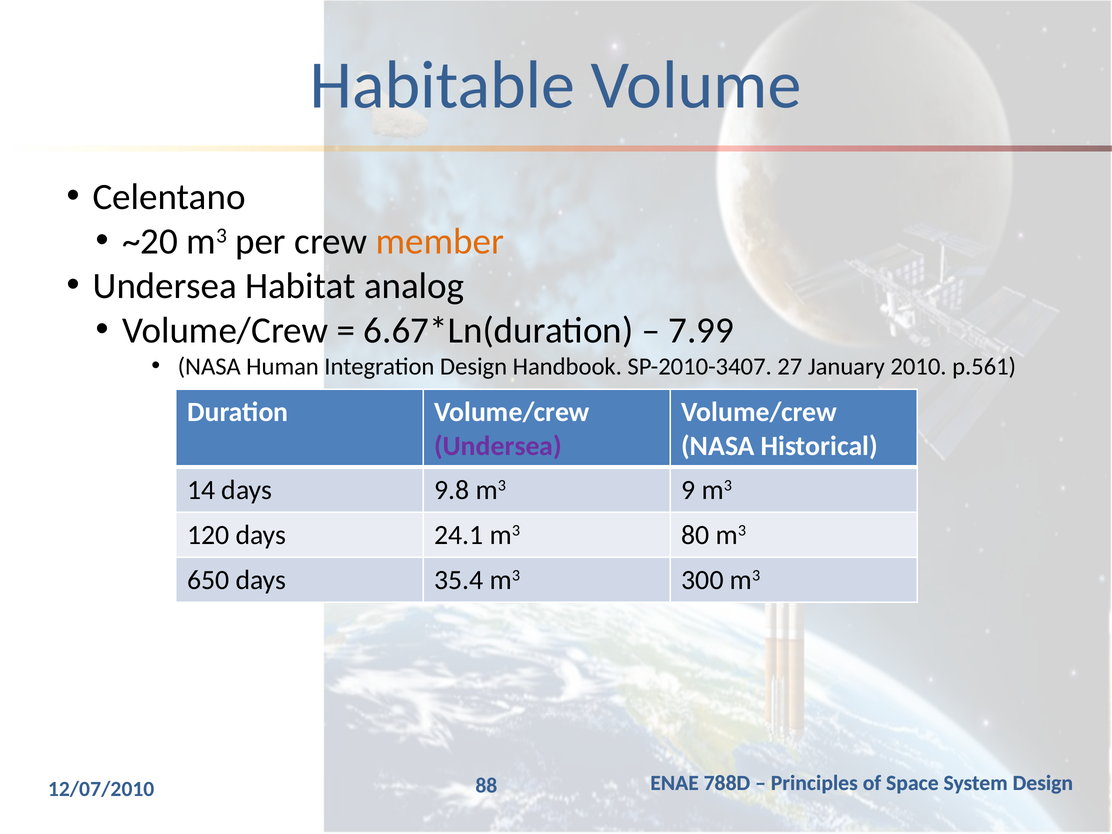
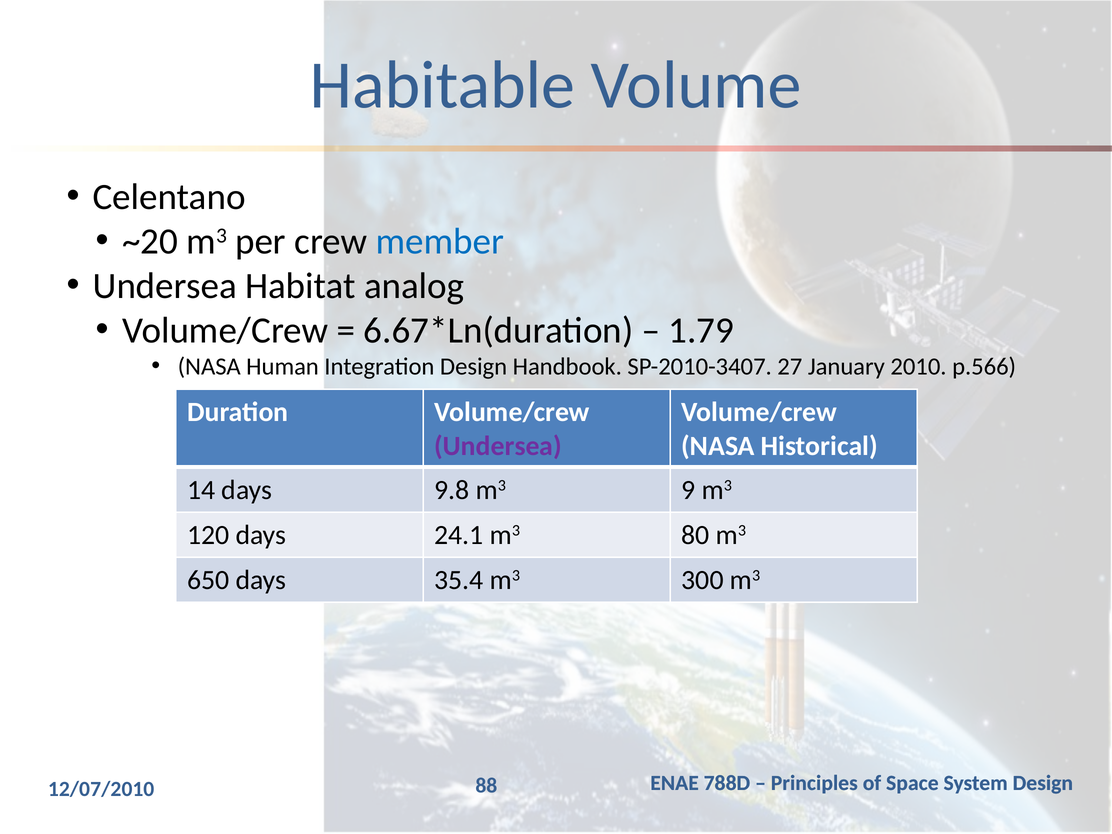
member colour: orange -> blue (440, 242)
7.99: 7.99 -> 1.79 (701, 331)
p.561: p.561 -> p.566 (984, 367)
